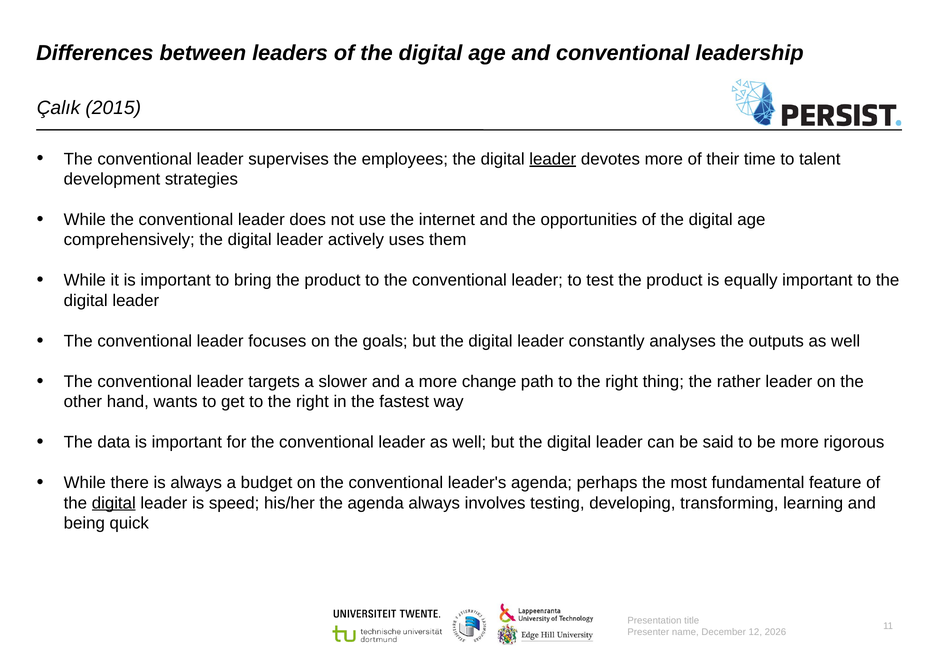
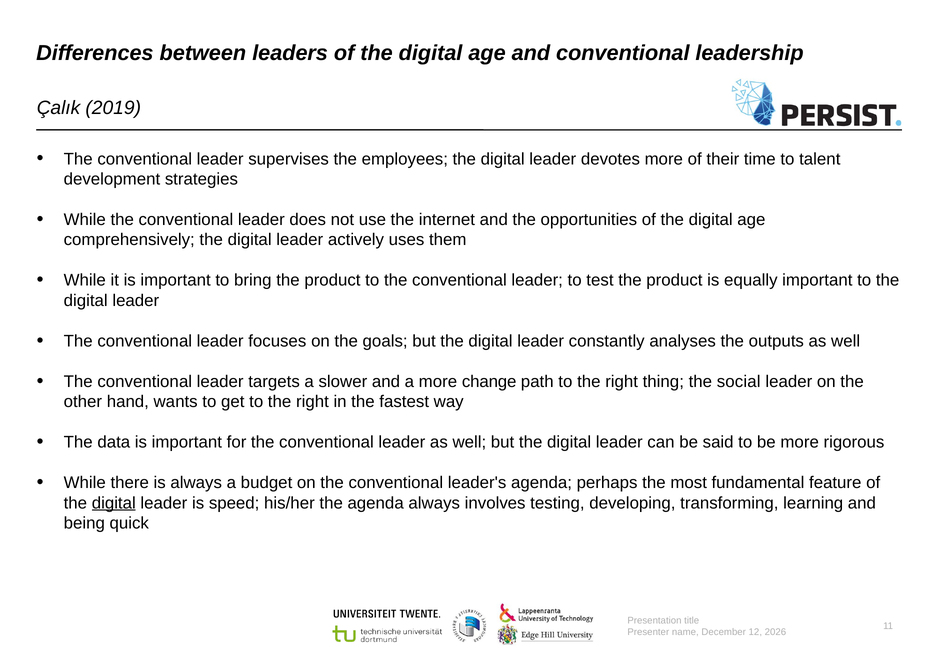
2015: 2015 -> 2019 (113, 108)
leader underline: present -> none (553, 159)
rather: rather -> social (739, 381)
